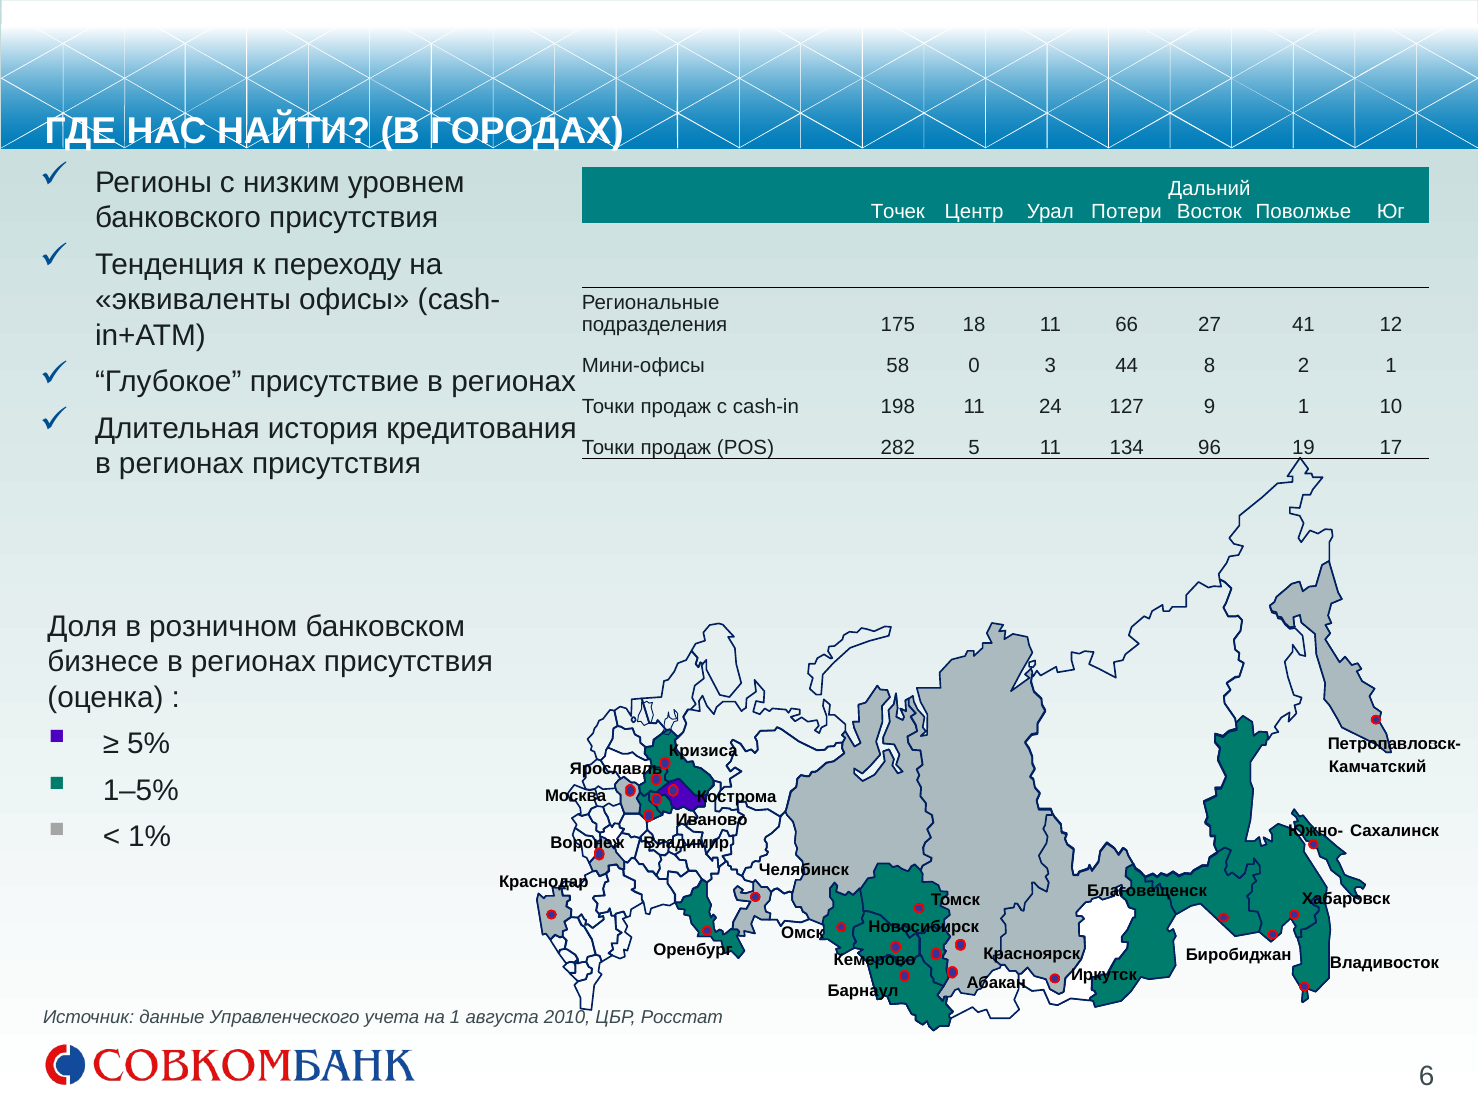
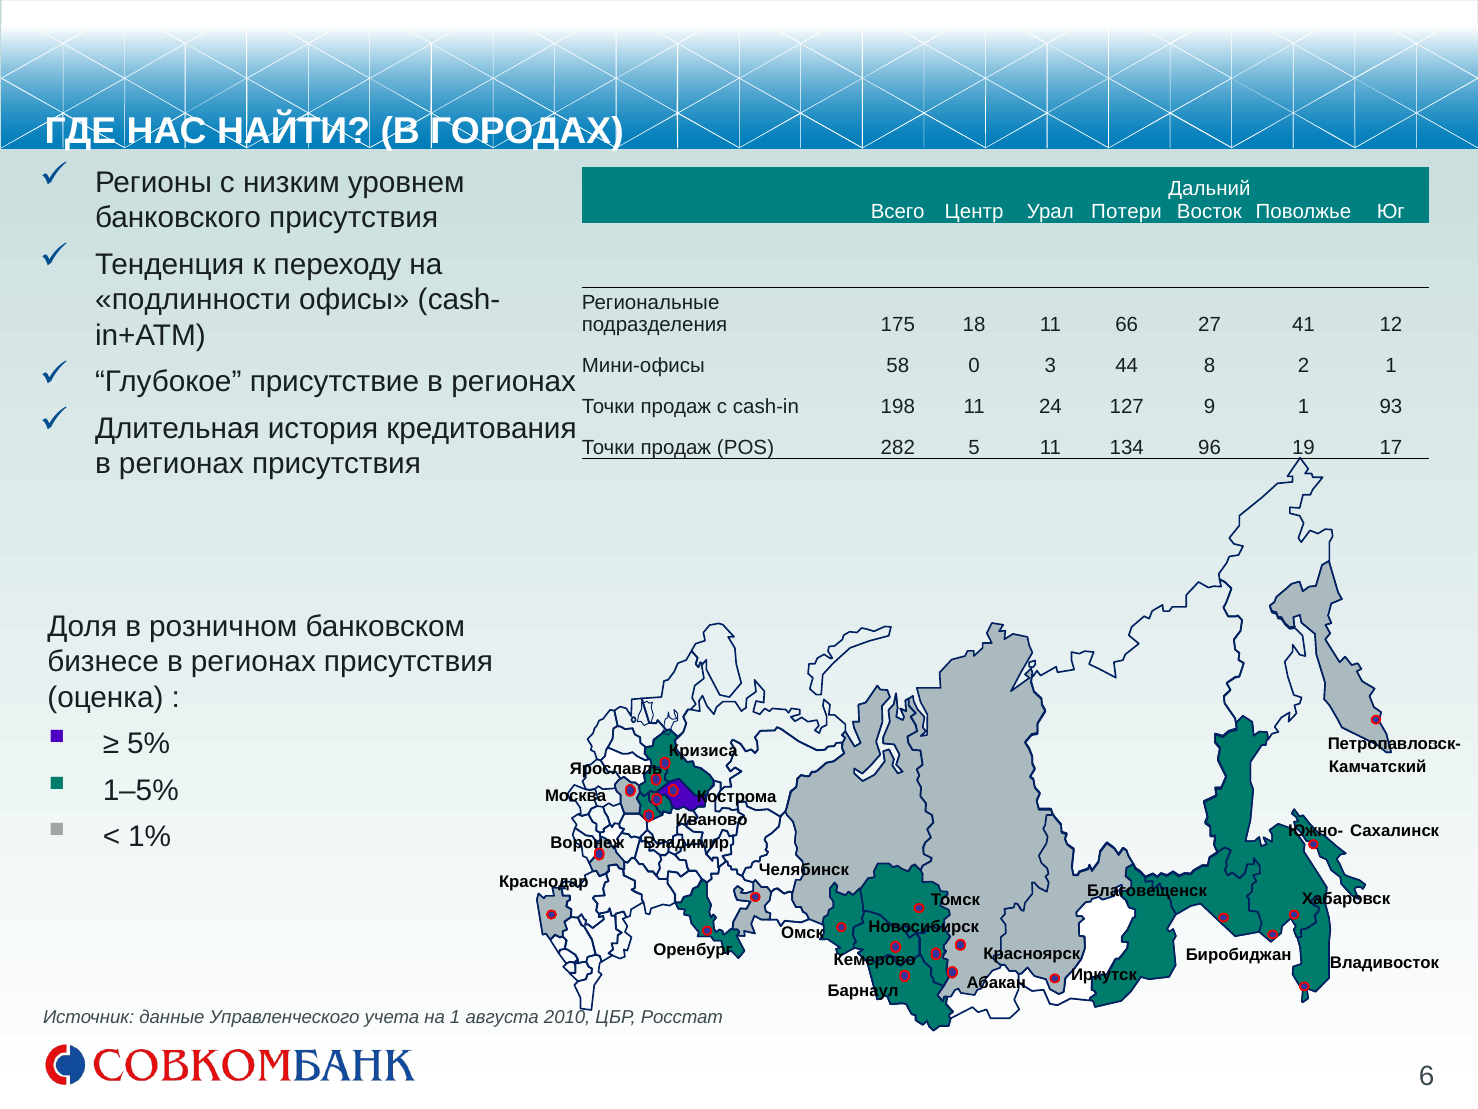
Точек: Точек -> Всего (898, 212)
эквиваленты: эквиваленты -> подлинности (193, 300)
10: 10 -> 93 (1391, 407)
